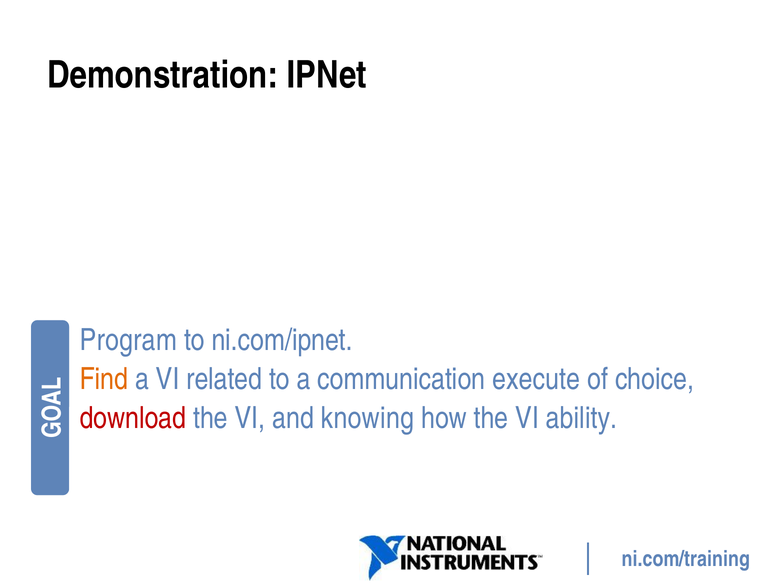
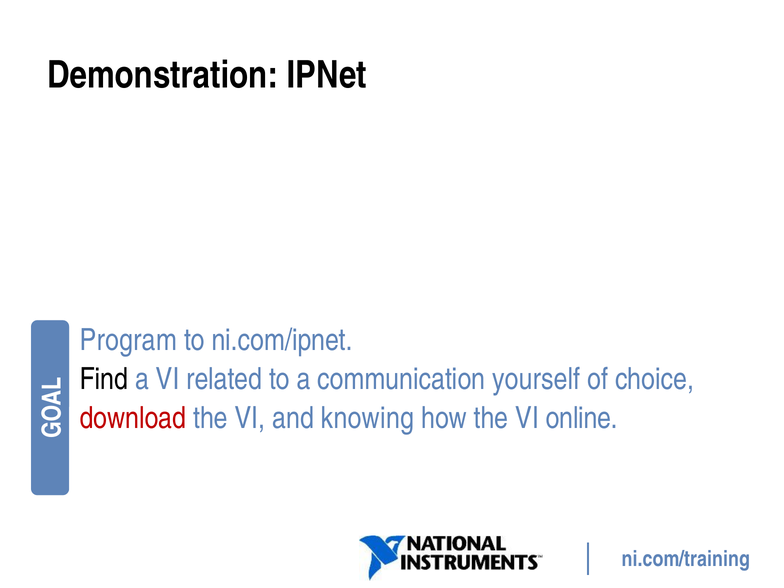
Find colour: orange -> black (104, 379)
execute: execute -> yourself (536, 379)
ability: ability -> online (582, 418)
